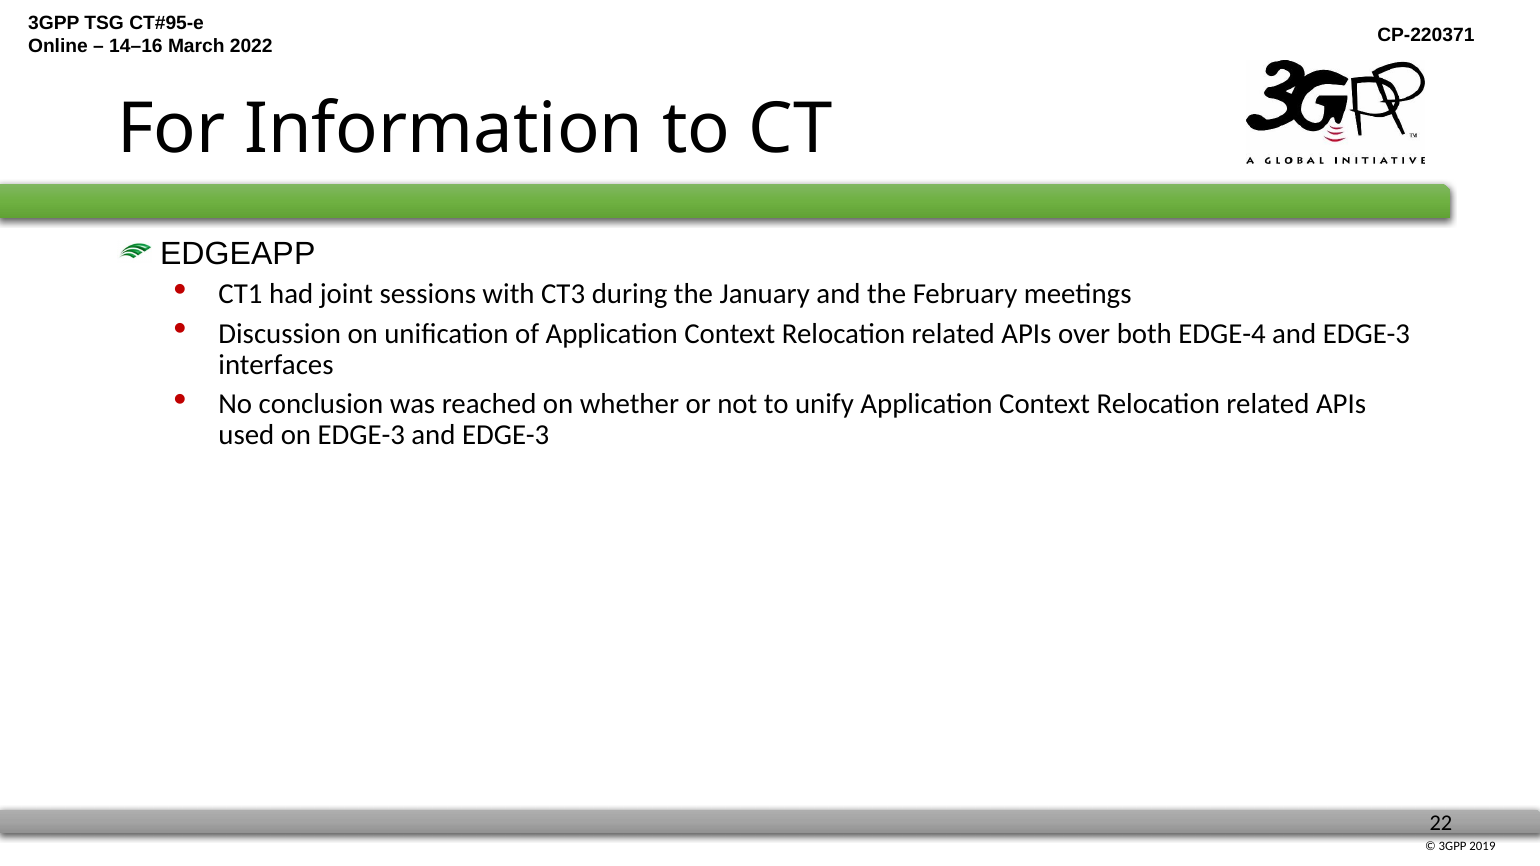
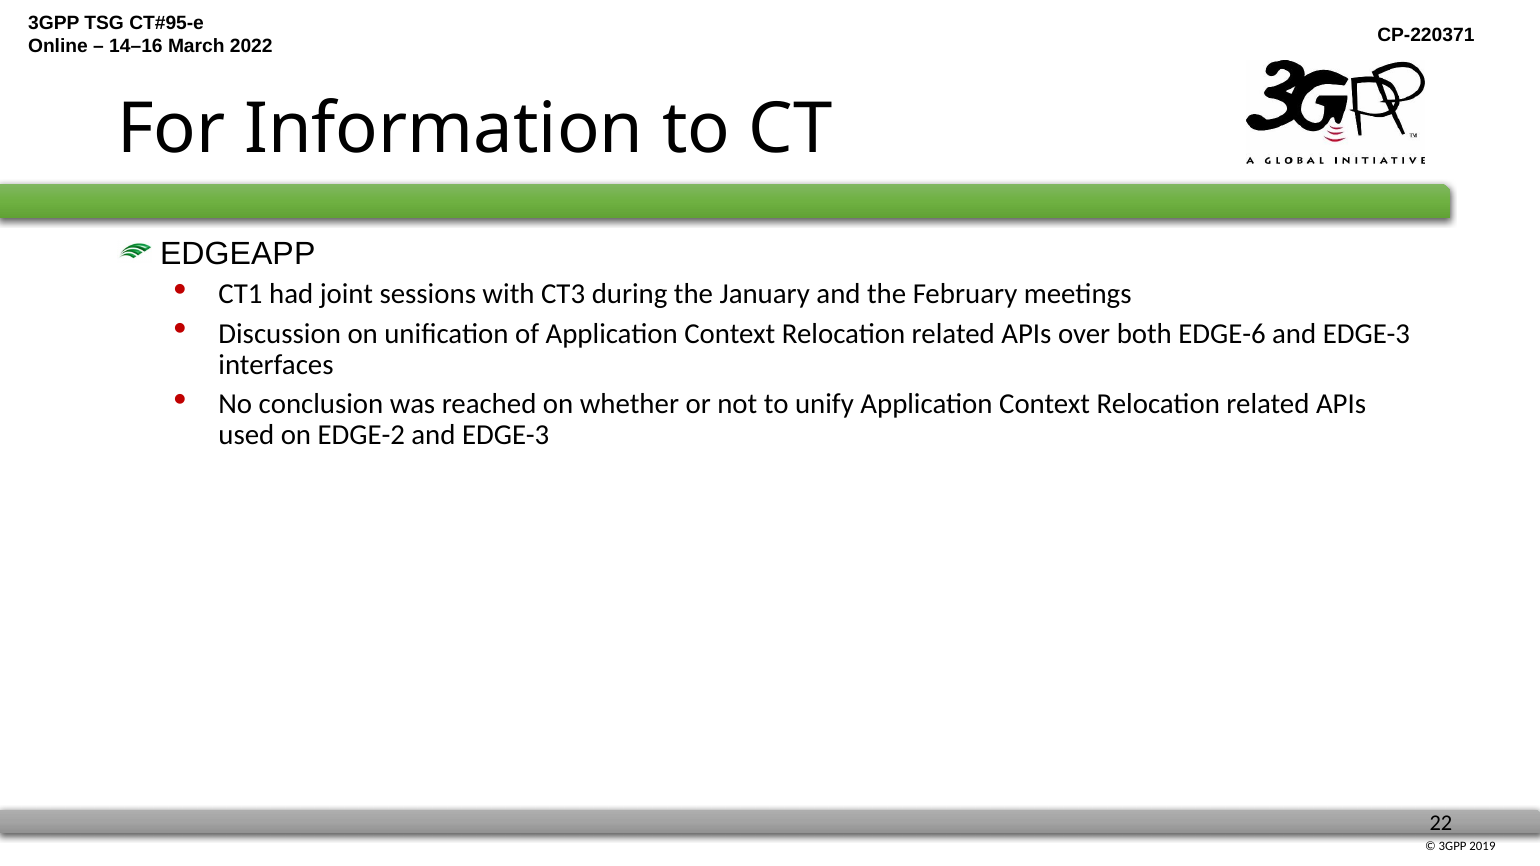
EDGE-4: EDGE-4 -> EDGE-6 (1222, 334)
on EDGE-3: EDGE-3 -> EDGE-2 (361, 435)
